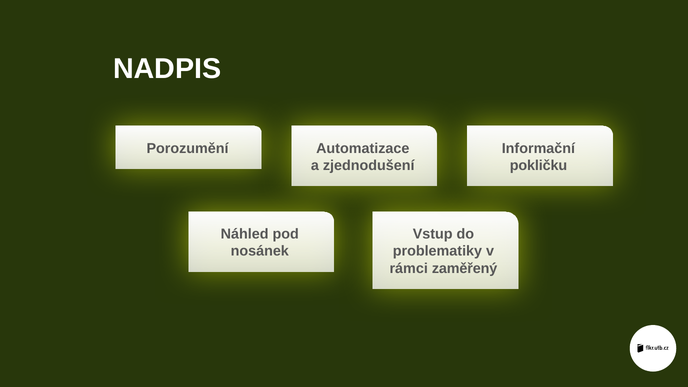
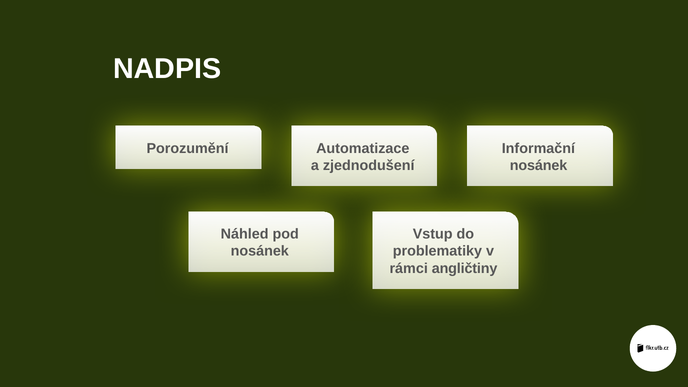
pokličku: pokličku -> nosánek (539, 166)
zaměřený: zaměřený -> angličtiny (465, 268)
